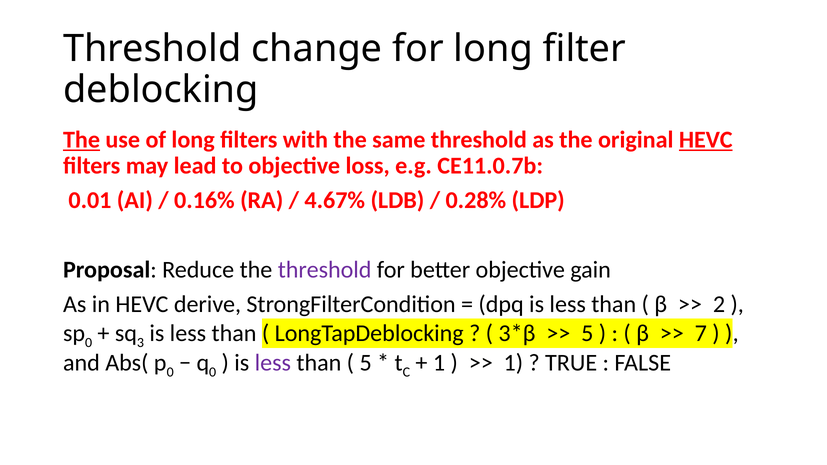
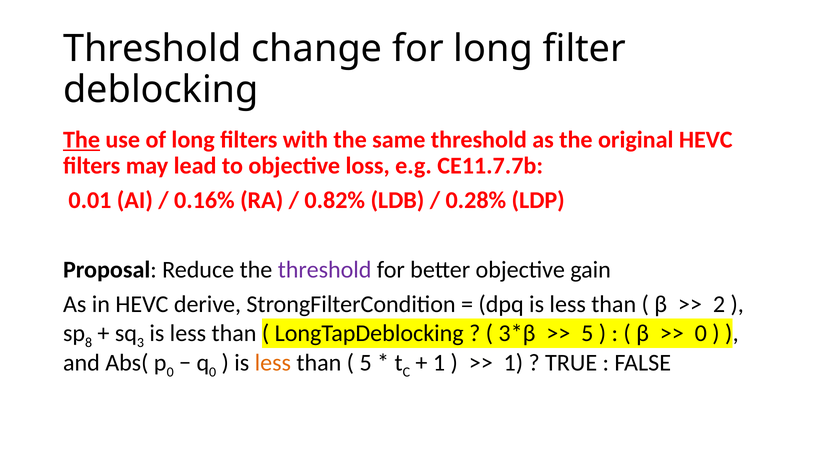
HEVC underline: present -> none (706, 140)
CE11.0.7b: CE11.0.7b -> CE11.7.7b (490, 166)
4.67%: 4.67% -> 0.82% (335, 201)
0: 0 -> 8 (89, 343)
7: 7 -> 0 (701, 333)
less colour: purple -> orange (273, 363)
